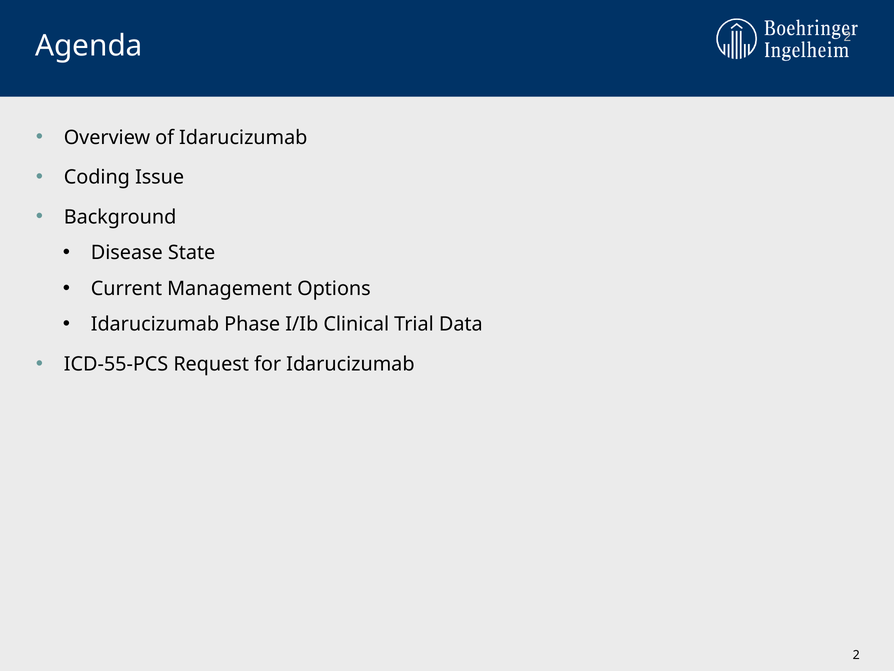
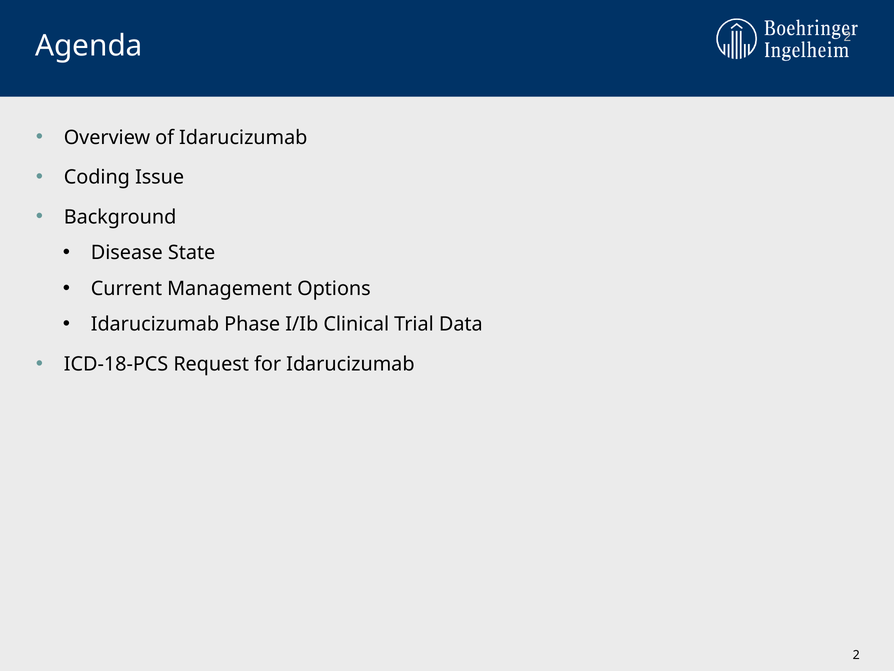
ICD-55-PCS: ICD-55-PCS -> ICD-18-PCS (116, 364)
